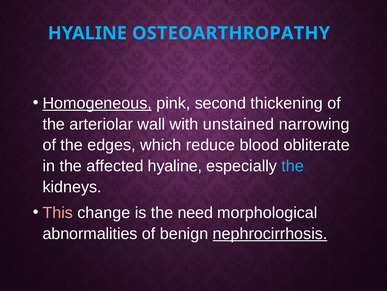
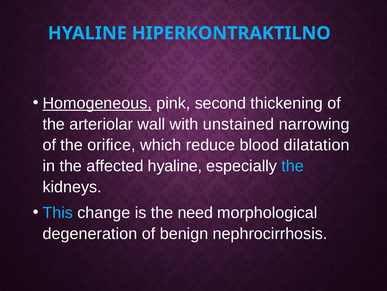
OSTEOARTHROPATHY: OSTEOARTHROPATHY -> HIPERKONTRAKTILNO (231, 33)
edges: edges -> orifice (111, 145)
obliterate: obliterate -> dilatation (317, 145)
This colour: pink -> light blue (58, 212)
abnormalities: abnormalities -> degeneration (90, 233)
nephrocirrhosis underline: present -> none (270, 233)
